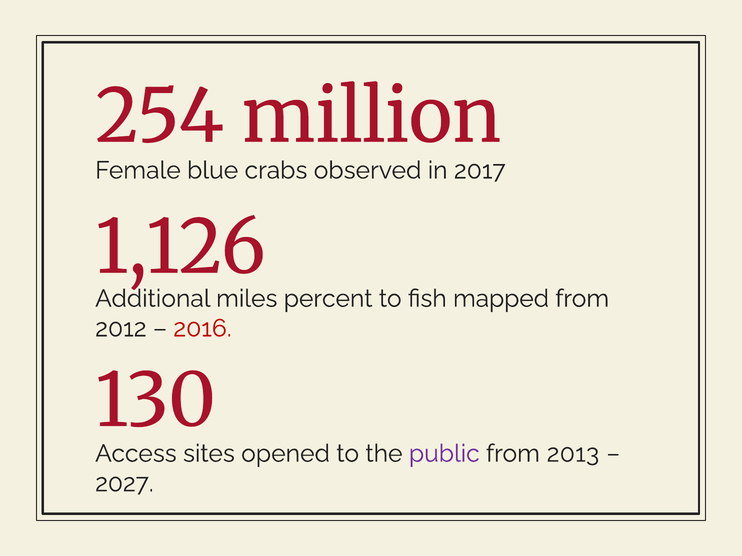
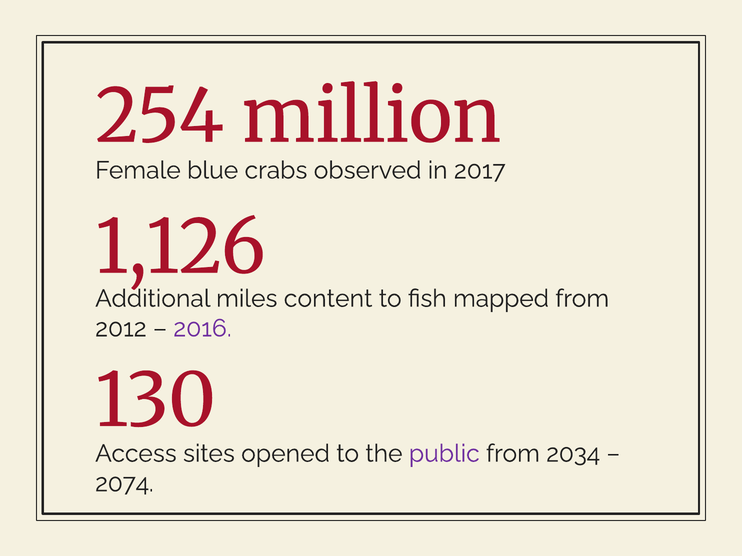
percent: percent -> content (328, 299)
2016 colour: red -> purple (202, 329)
2013: 2013 -> 2034 (573, 454)
2027: 2027 -> 2074 (124, 484)
